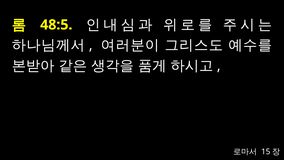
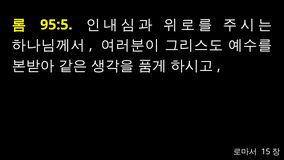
48:5: 48:5 -> 95:5 (56, 25)
